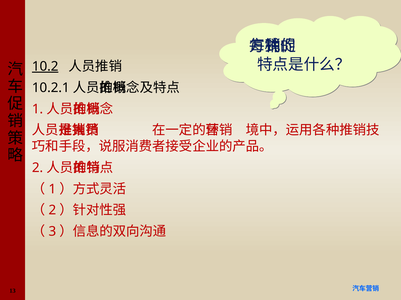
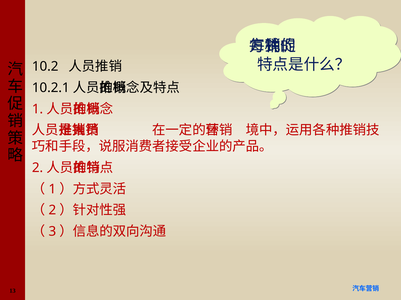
10.2 underline: present -> none (45, 67)
